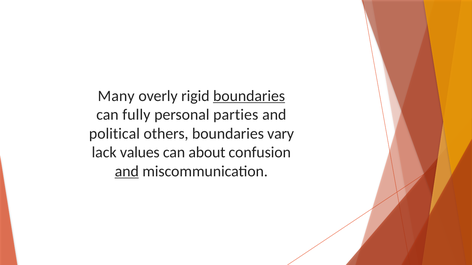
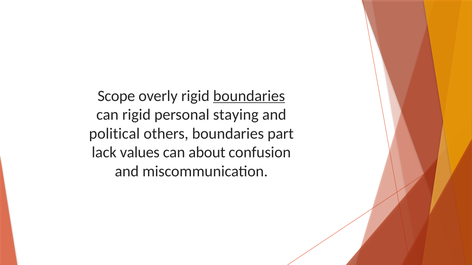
Many: Many -> Scope (116, 96)
can fully: fully -> rigid (136, 115)
parties: parties -> staying (236, 115)
vary: vary -> part (281, 134)
and underline: present -> none (127, 172)
